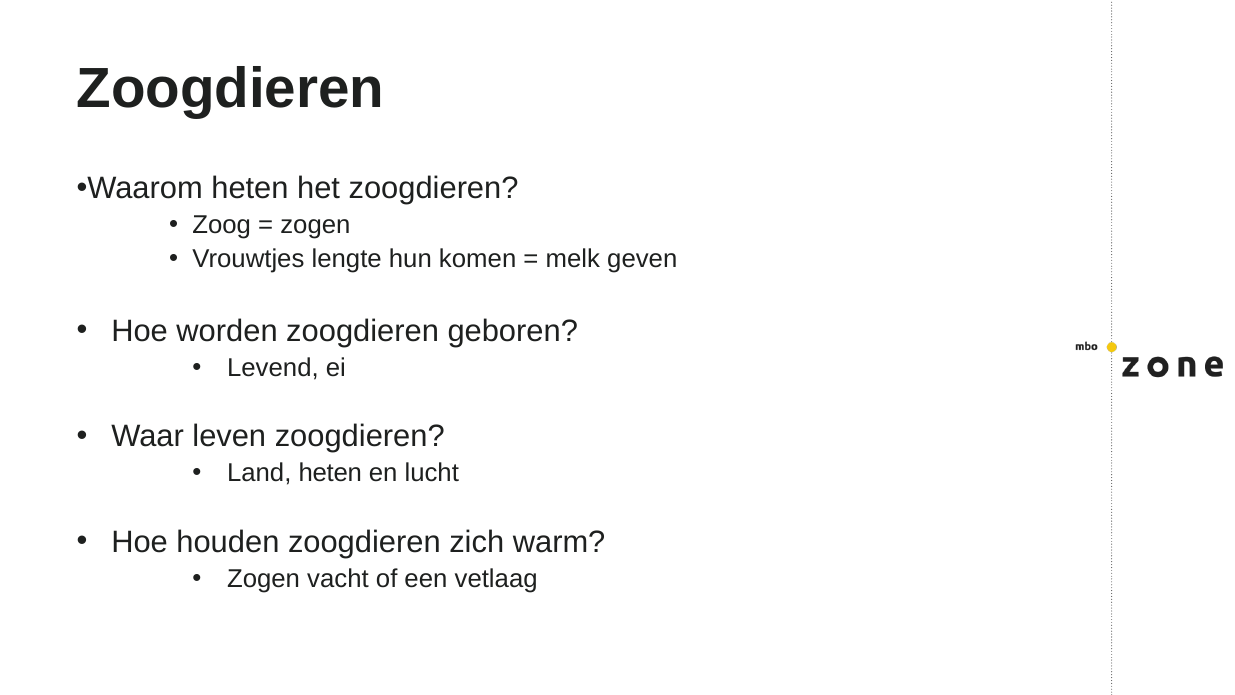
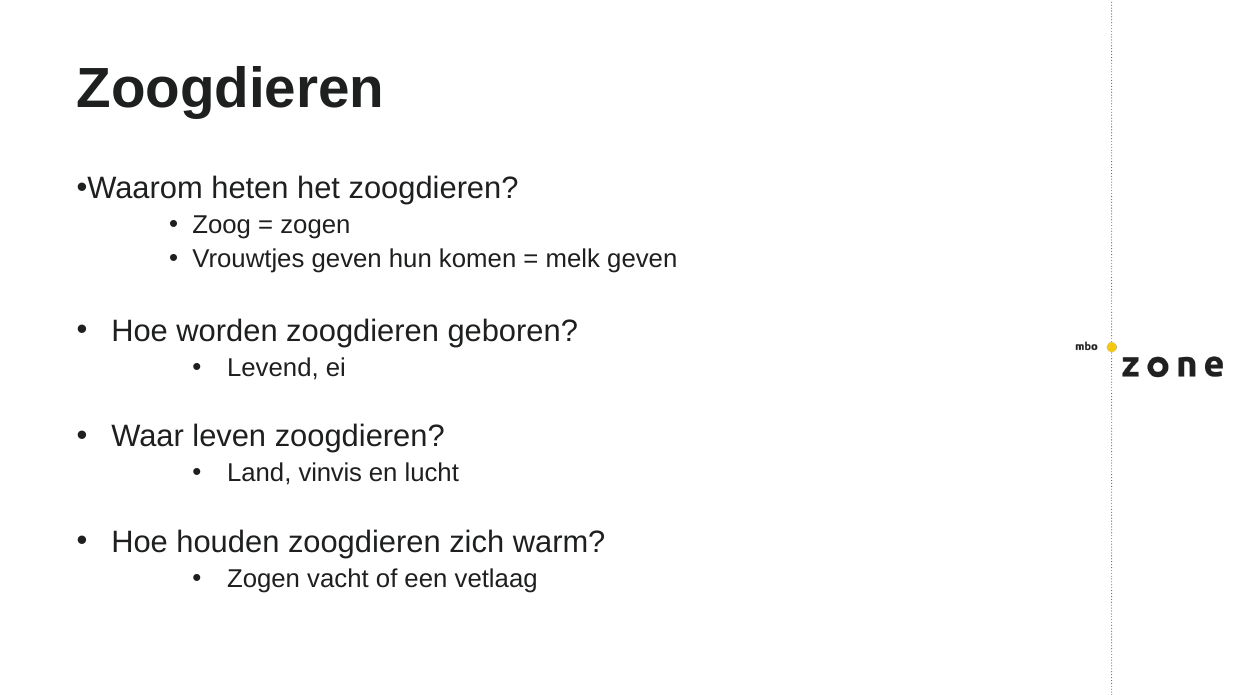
Vrouwtjes lengte: lengte -> geven (347, 259)
Land heten: heten -> vinvis (330, 473)
